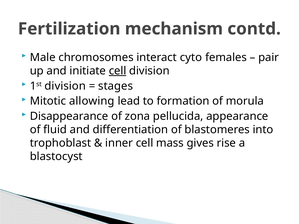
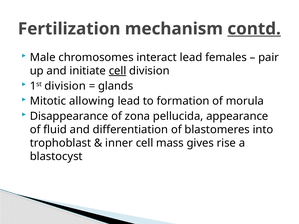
contd underline: none -> present (254, 29)
interact cyto: cyto -> lead (191, 57)
stages: stages -> glands (116, 86)
